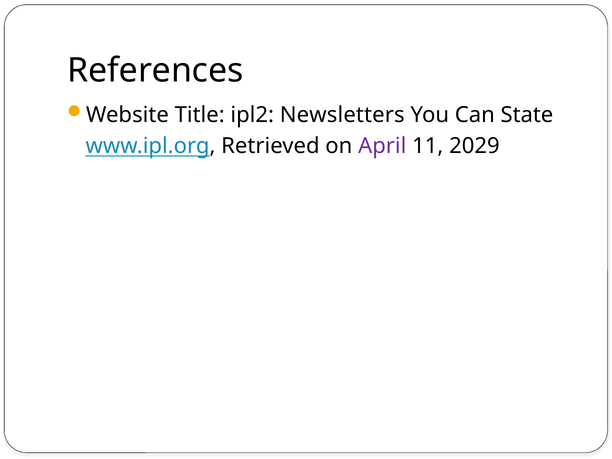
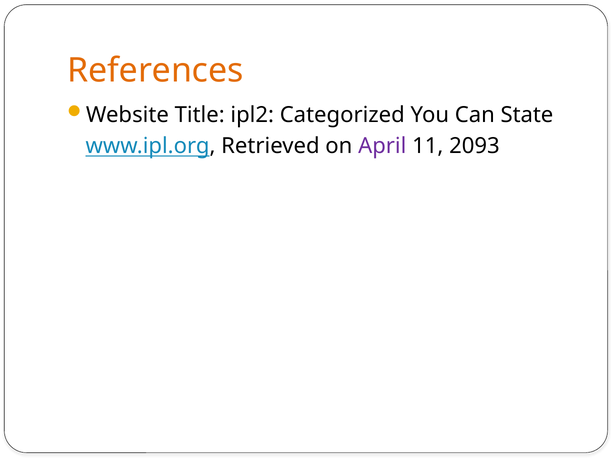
References colour: black -> orange (155, 71)
Newsletters: Newsletters -> Categorized (342, 115)
2029: 2029 -> 2093 (474, 146)
